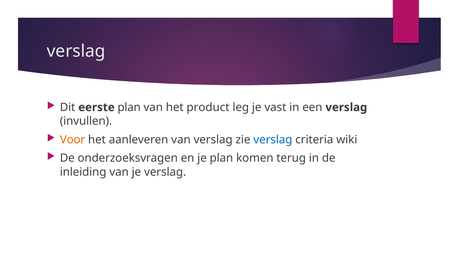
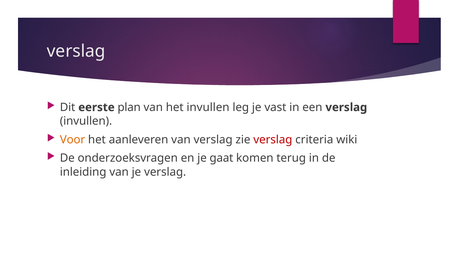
het product: product -> invullen (208, 107)
verslag colour: blue -> red (273, 140)
je plan: plan -> gaat (221, 158)
